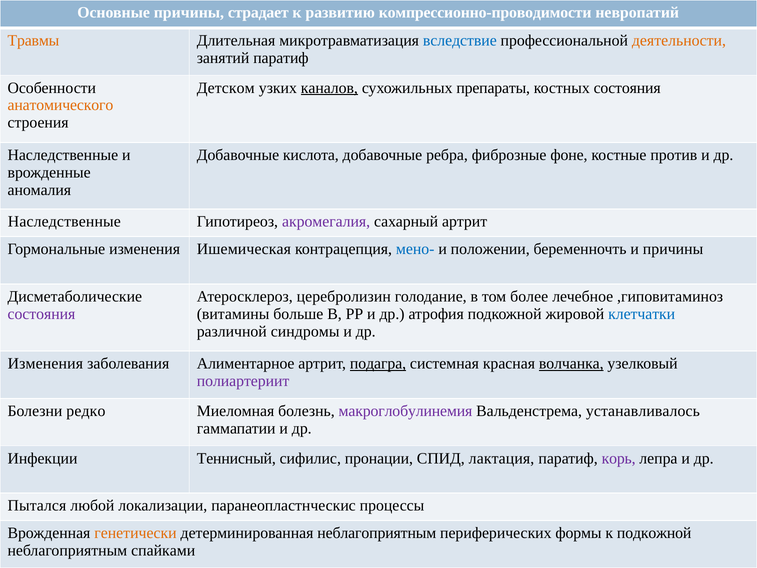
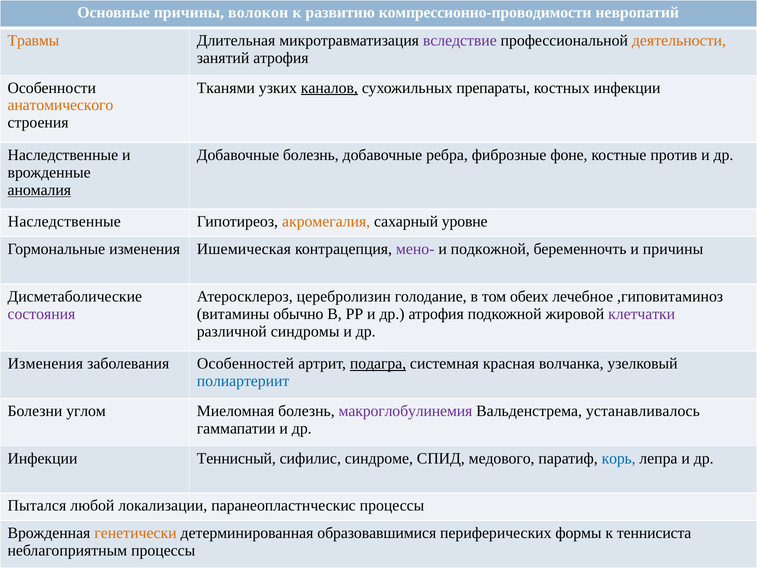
страдает: страдает -> волокон (258, 13)
вследствие colour: blue -> purple (460, 41)
занятий паратиф: паратиф -> атрофия (281, 58)
Детском: Детском -> Тканями (226, 88)
костных состояния: состояния -> инфекции (627, 88)
Добавочные кислота: кислота -> болезнь (311, 155)
аномалия underline: none -> present (39, 190)
акромегалия colour: purple -> orange (326, 222)
сахарный артрит: артрит -> уровне (465, 222)
мено- colour: blue -> purple (415, 249)
и положении: положении -> подкожной (490, 249)
более: более -> обеих (529, 296)
больше: больше -> обычно (298, 314)
клетчатки colour: blue -> purple (642, 314)
Алиментарное: Алиментарное -> Особенностей (245, 364)
волчанка underline: present -> none (571, 364)
полиартериит colour: purple -> blue (243, 381)
редко: редко -> углом (86, 411)
пронации: пронации -> синдроме (379, 458)
лактация: лактация -> медового (502, 458)
корь colour: purple -> blue (619, 458)
детерминированная неблагоприятным: неблагоприятным -> образовавшимися (377, 533)
к подкожной: подкожной -> теннисиста (654, 533)
неблагоприятным спайками: спайками -> процессы (163, 550)
